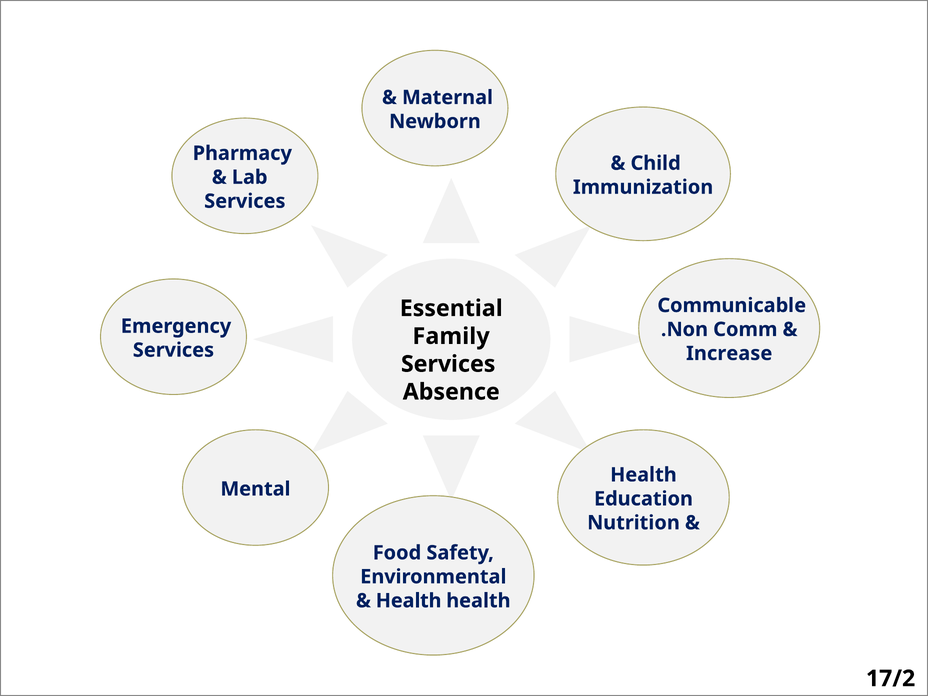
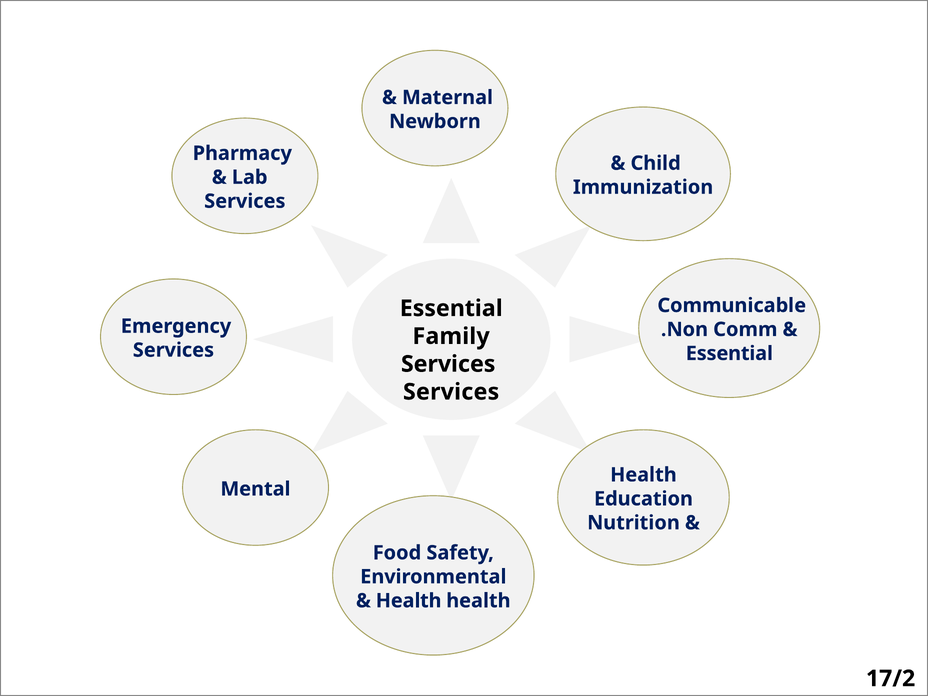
Increase: Increase -> Essential (729, 353)
Absence: Absence -> Services (451, 392)
